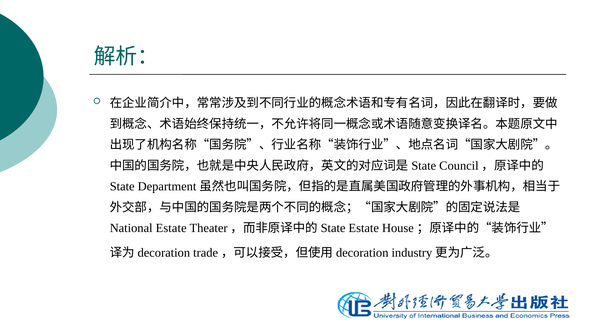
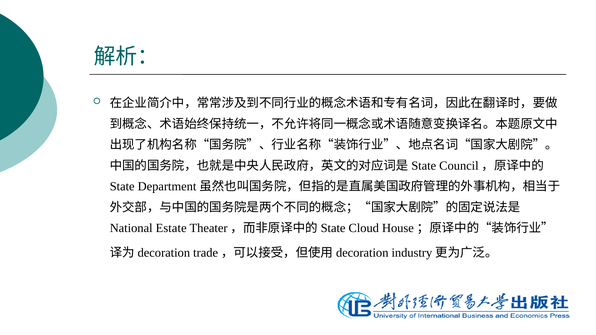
Estate: Estate -> Cloud (364, 228)
